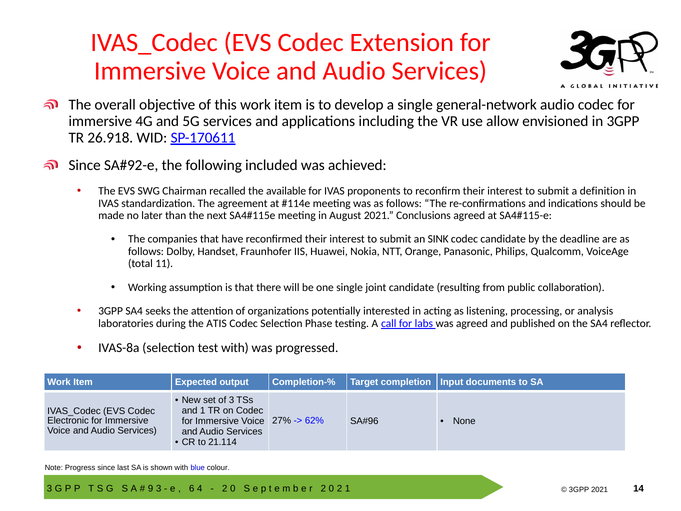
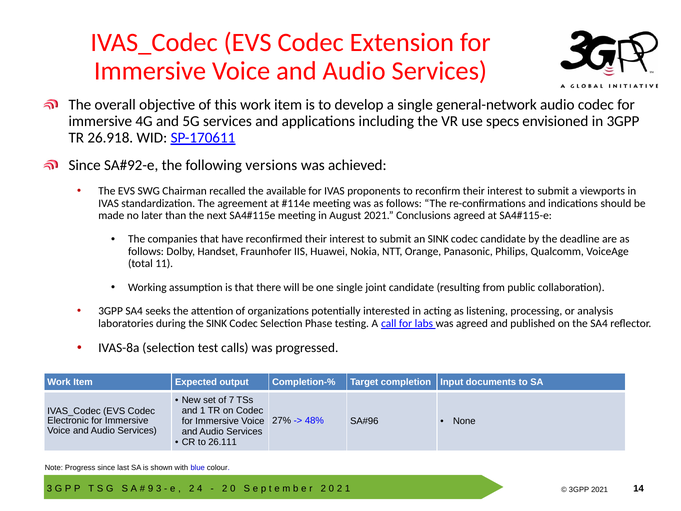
allow: allow -> specs (503, 121)
included: included -> versions (271, 165)
definition: definition -> viewports (602, 191)
the ATIS: ATIS -> SINK (217, 323)
test with: with -> calls (235, 348)
of 3: 3 -> 7 (232, 400)
62%: 62% -> 48% (314, 421)
21.114: 21.114 -> 26.111 (223, 442)
6: 6 -> 2 (192, 488)
